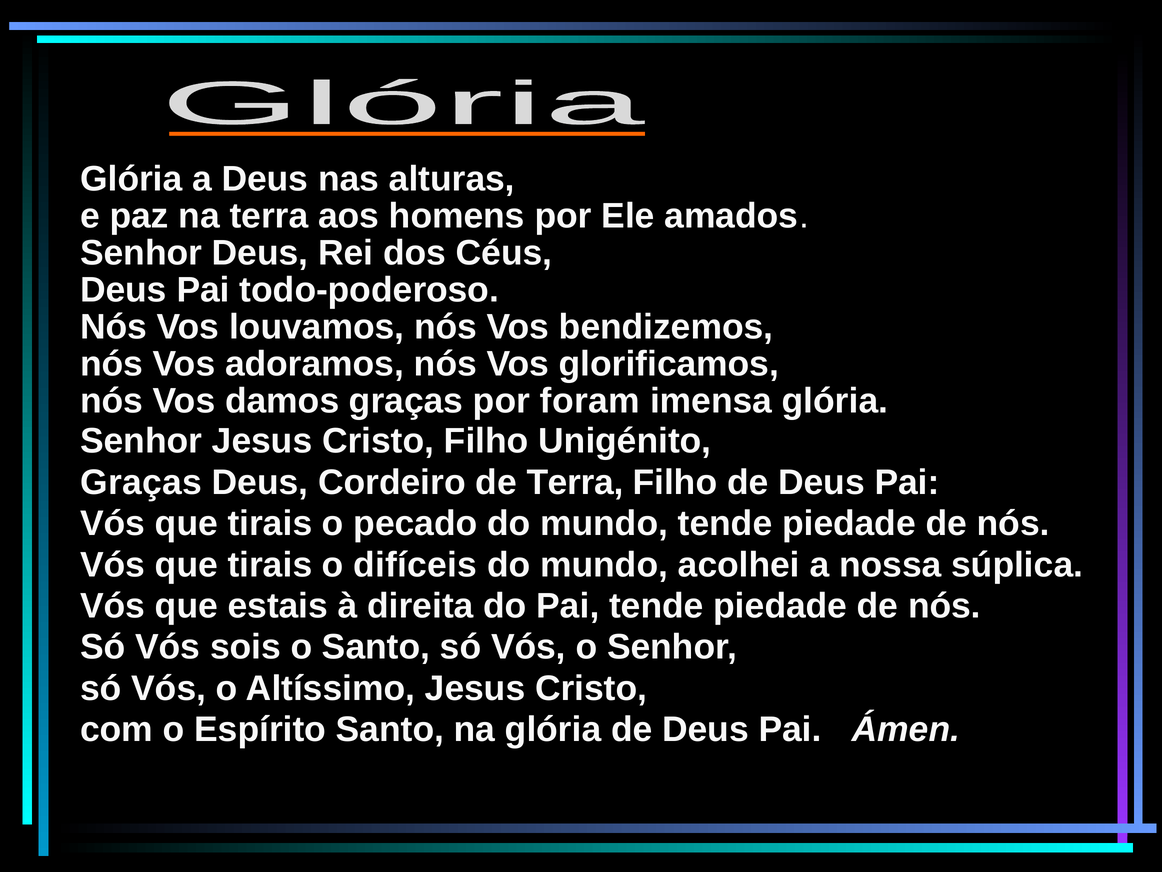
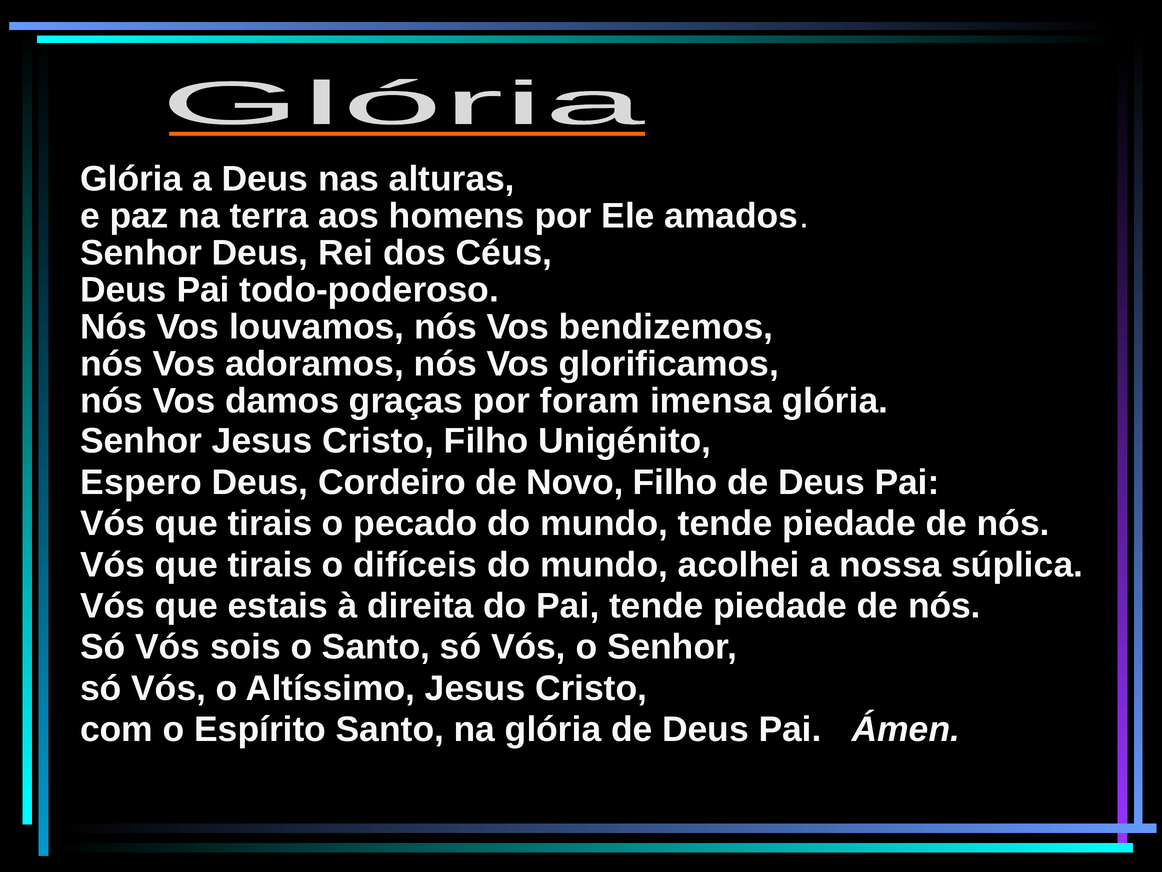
Graças: Graças -> Espero (141, 482)
de Terra: Terra -> Novo (575, 482)
